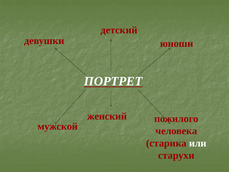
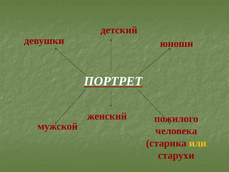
или colour: white -> yellow (198, 143)
